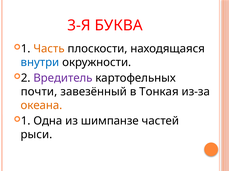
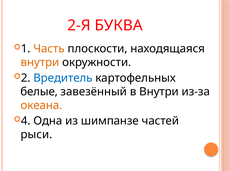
3-Я: 3-Я -> 2-Я (79, 26)
внутри colour: blue -> orange (40, 63)
Вредитель colour: purple -> blue (63, 78)
почти: почти -> белые (39, 92)
в Тонкая: Тонкая -> Внутри (159, 92)
1: 1 -> 4 (26, 121)
